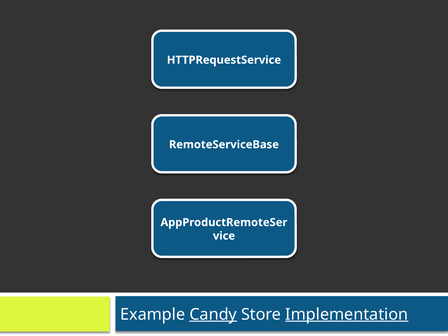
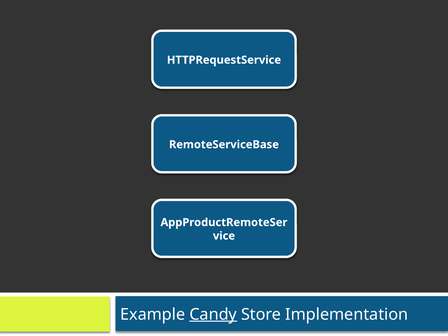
Implementation underline: present -> none (347, 314)
